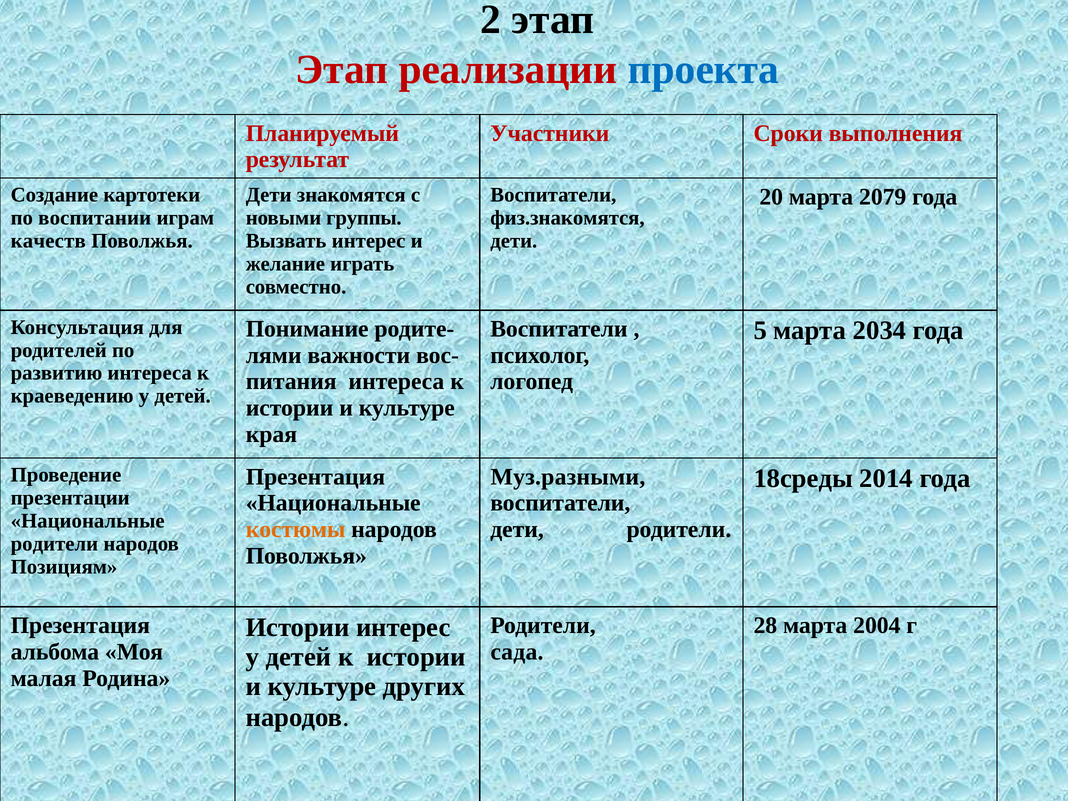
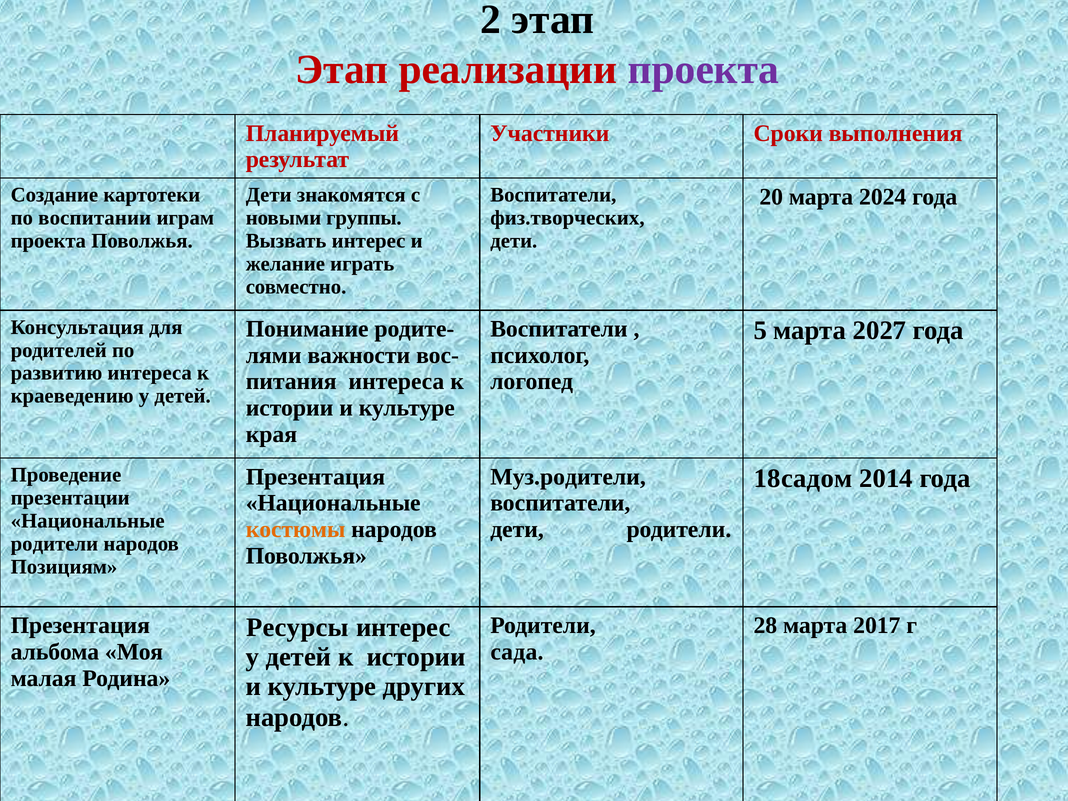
проекта colour: blue -> purple (703, 70)
2079: 2079 -> 2024 (883, 197)
физ.знакомятся: физ.знакомятся -> физ.творческих (567, 218)
качеств: качеств -> проекта (48, 241)
2034: 2034 -> 2027 (880, 331)
Муз.разными: Муз.разными -> Муз.родители (568, 477)
18среды: 18среды -> 18садом (803, 478)
2004: 2004 -> 2017 (877, 626)
Истории: Истории -> Ресурсы (297, 627)
